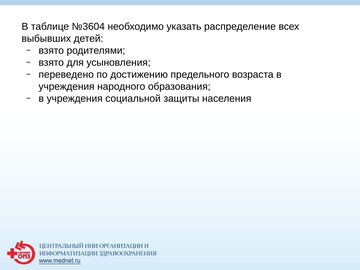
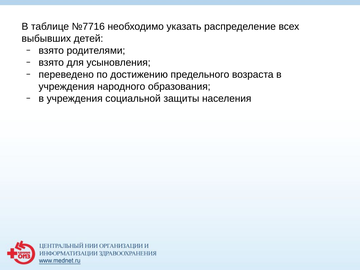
№3604: №3604 -> №7716 (88, 27)
